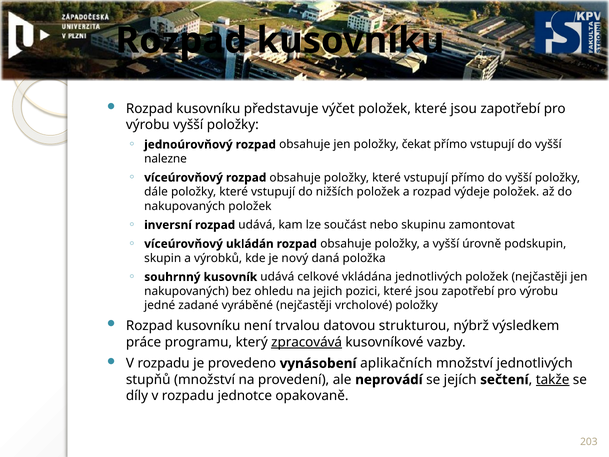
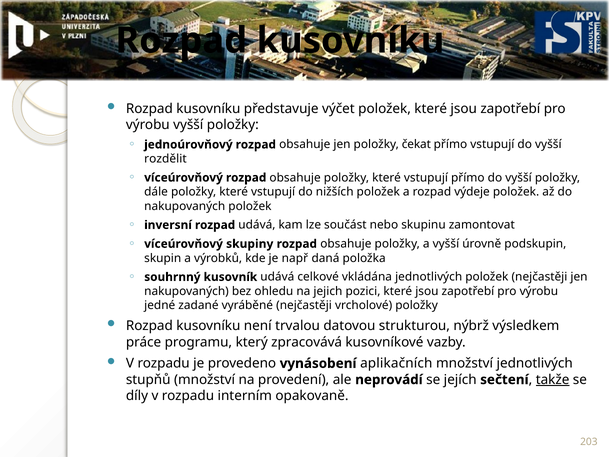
nalezne: nalezne -> rozdělit (165, 159)
ukládán: ukládán -> skupiny (250, 244)
nový: nový -> např (295, 258)
zpracovává underline: present -> none (307, 342)
jednotce: jednotce -> interním (245, 396)
